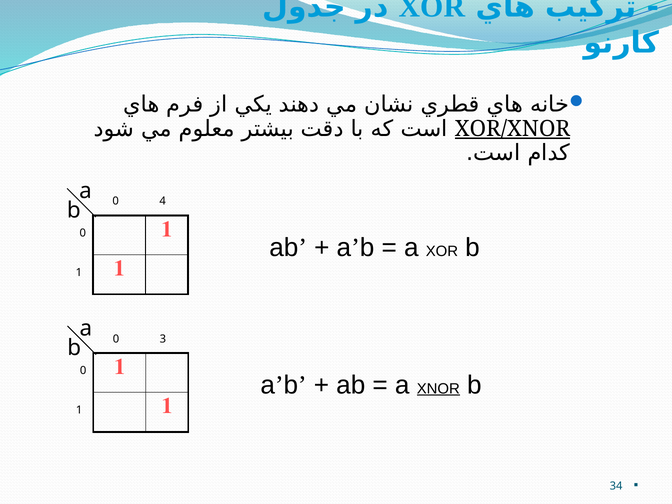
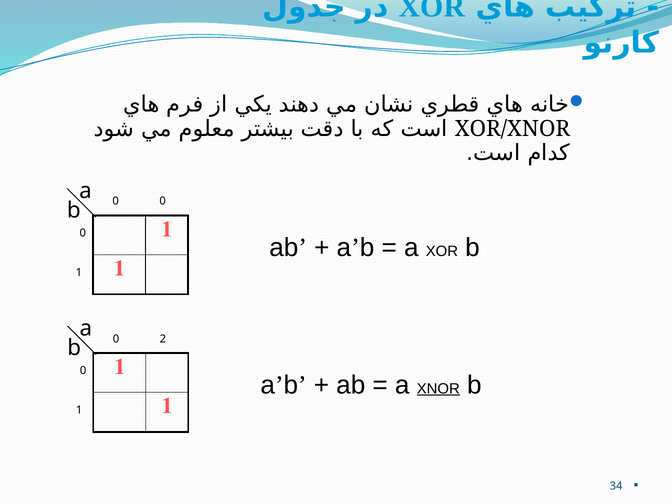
XOR/XNOR underline: present -> none (512, 129)
4: 4 -> 0 (163, 201)
3: 3 -> 2 (163, 339)
